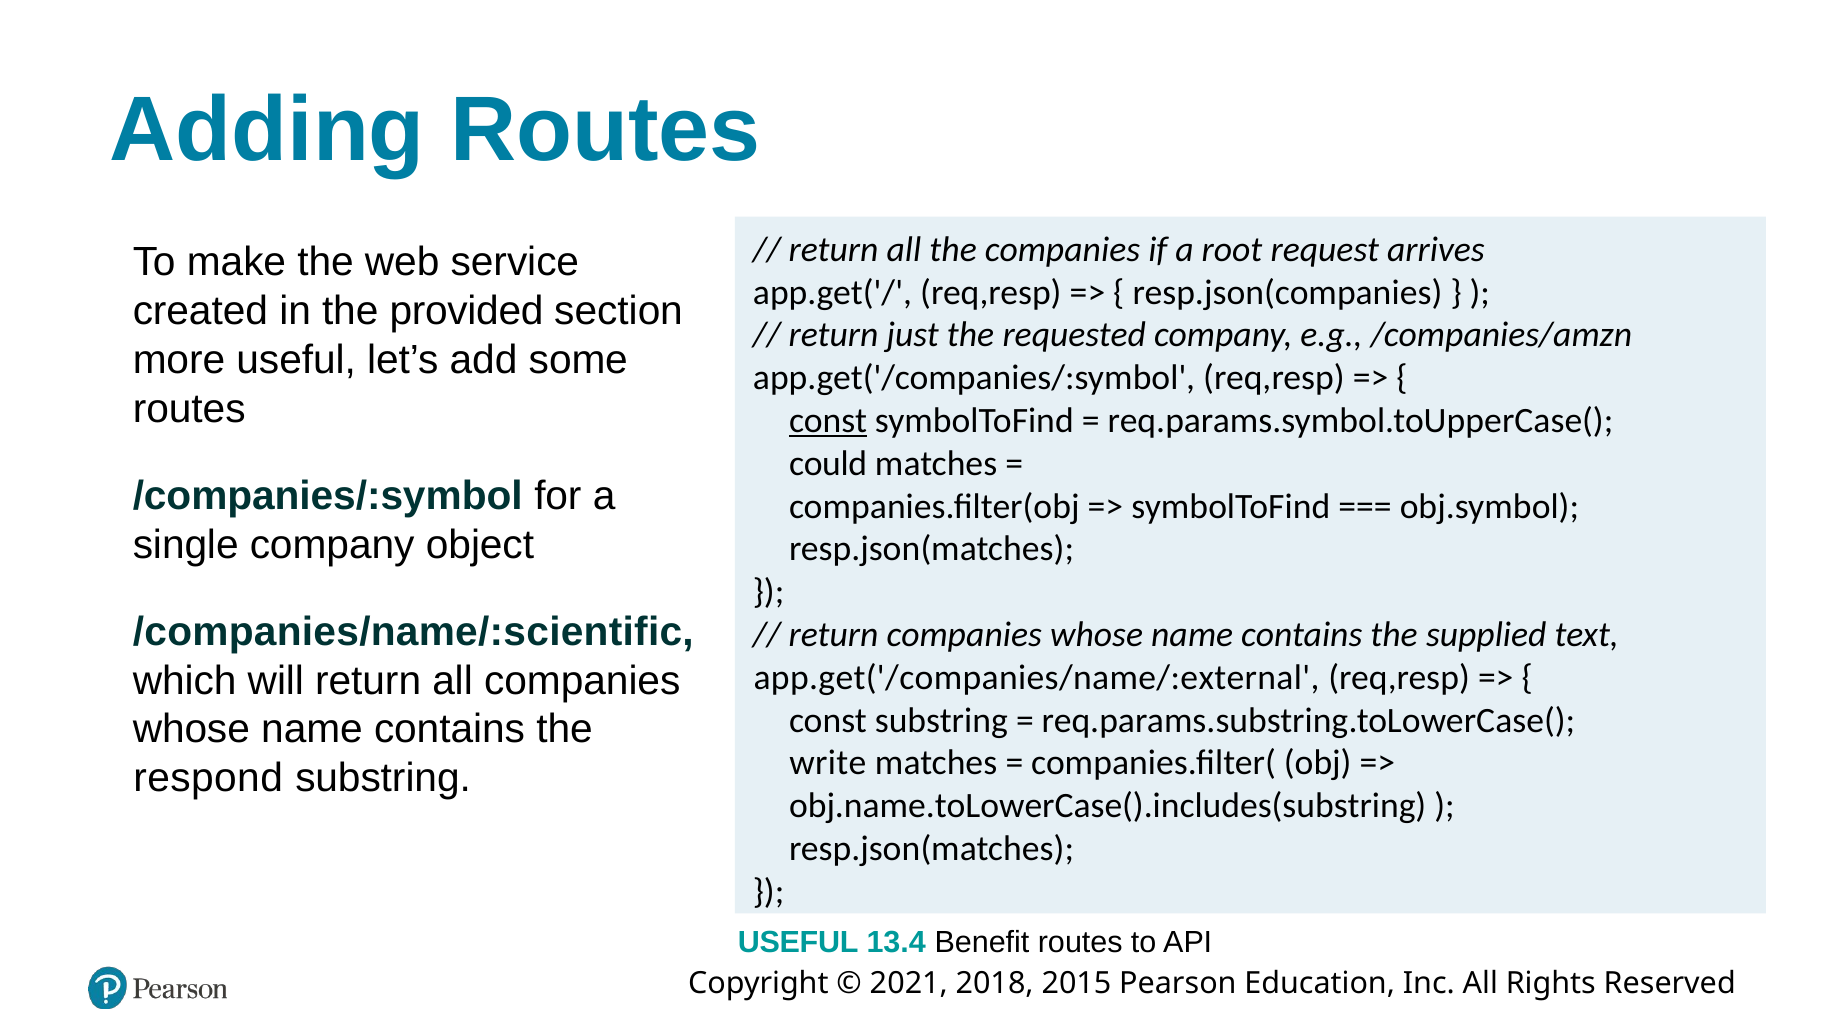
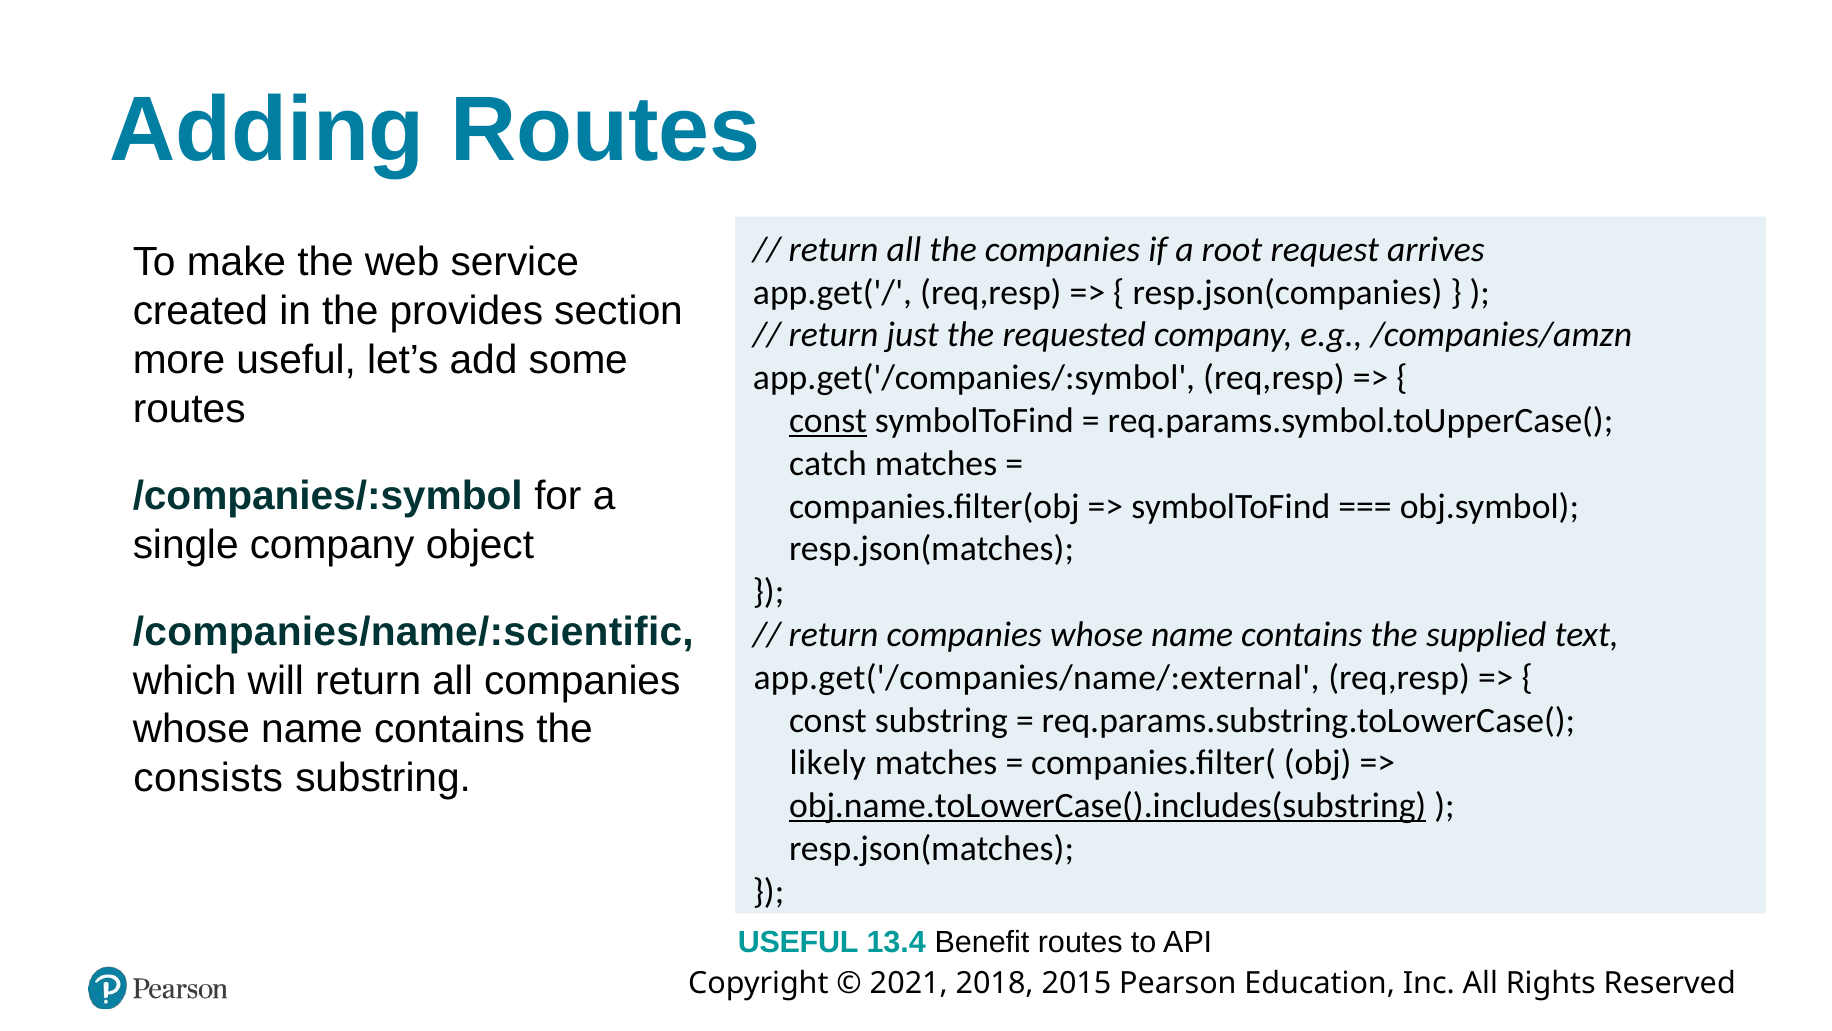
provided: provided -> provides (466, 311)
could: could -> catch (828, 463)
write: write -> likely (828, 763)
respond: respond -> consists (208, 778)
obj.name.toLowerCase().includes(substring underline: none -> present (1108, 806)
